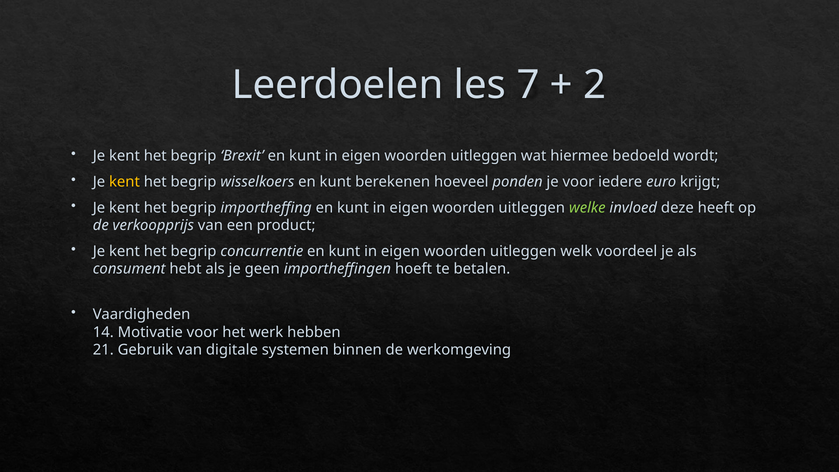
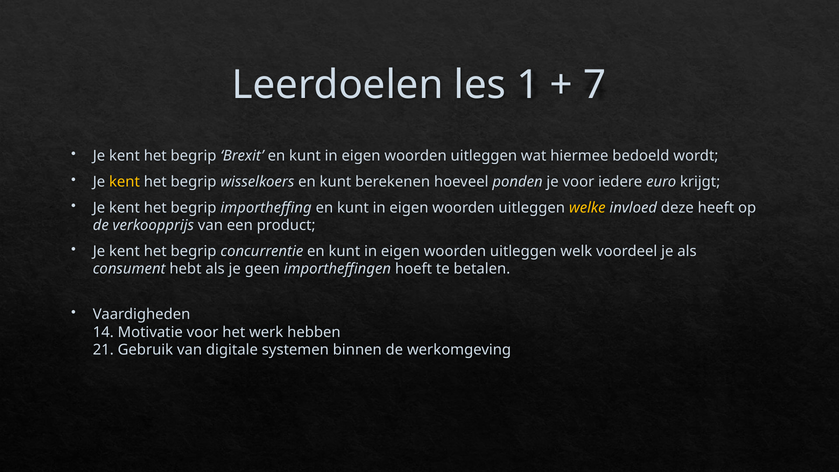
7: 7 -> 1 (528, 85)
2: 2 -> 7 (595, 85)
welke colour: light green -> yellow (587, 208)
